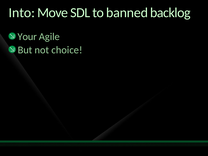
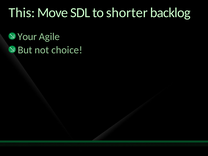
Into: Into -> This (22, 13)
banned: banned -> shorter (127, 13)
